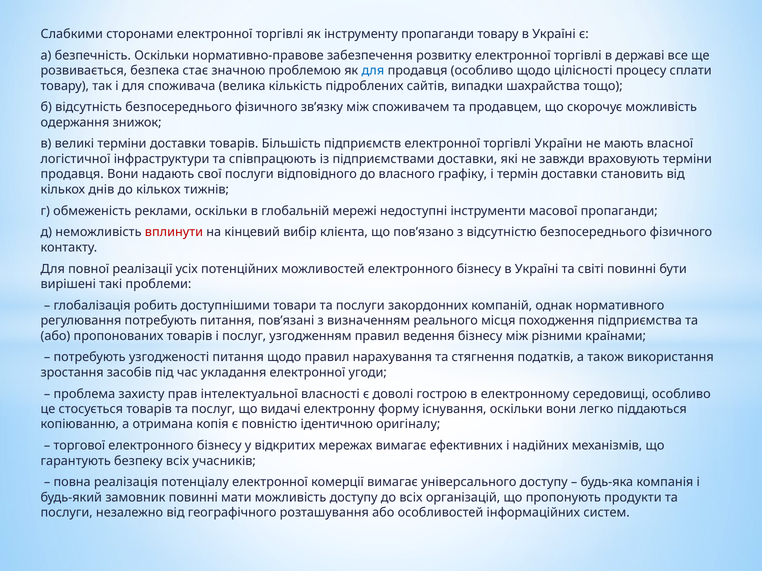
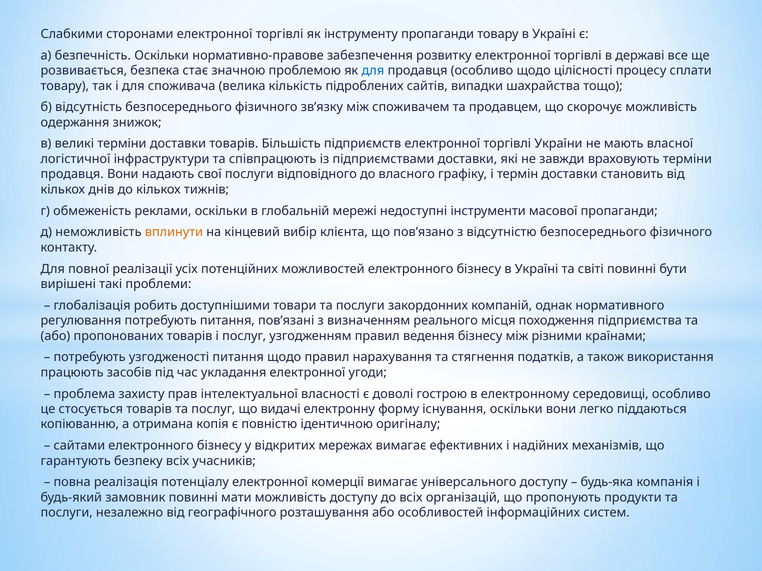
вплинути colour: red -> orange (174, 232)
зростання: зростання -> працюють (72, 373)
торгової: торгової -> сайтами (79, 446)
